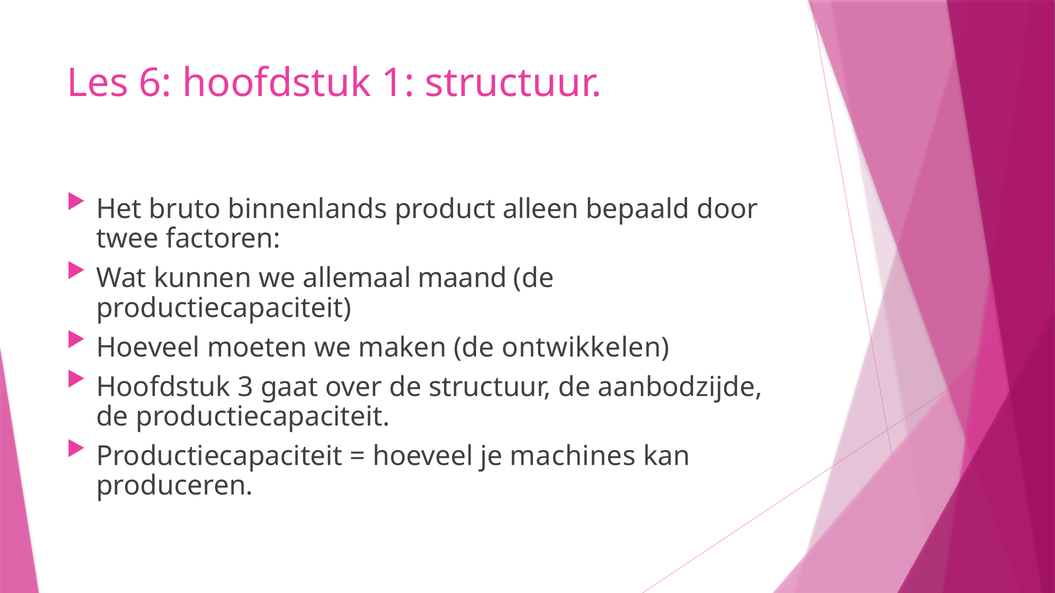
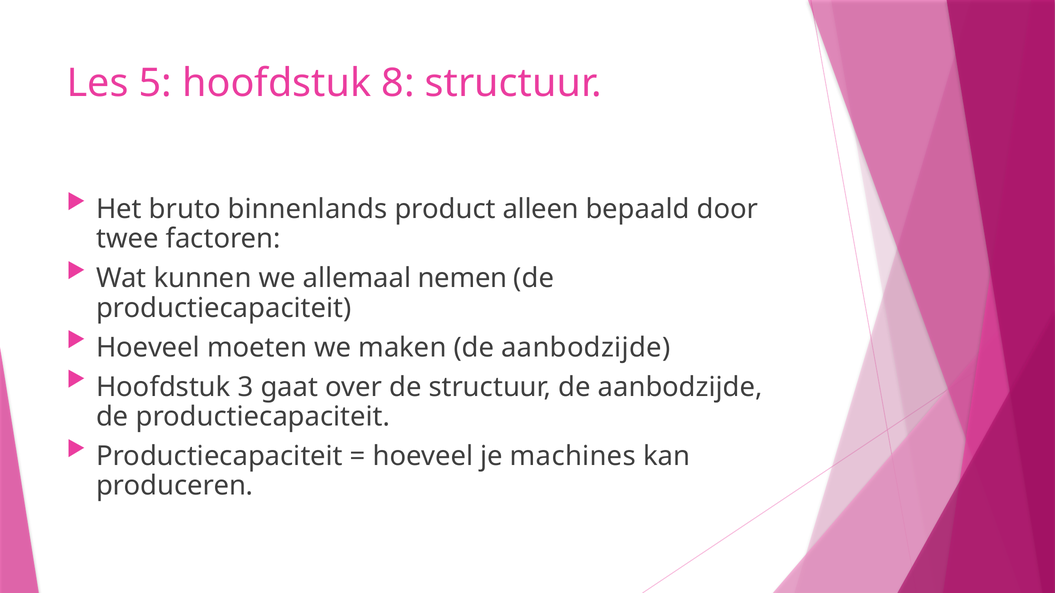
6: 6 -> 5 (155, 83)
1: 1 -> 8 (398, 83)
maand: maand -> nemen (462, 279)
maken de ontwikkelen: ontwikkelen -> aanbodzijde (586, 348)
